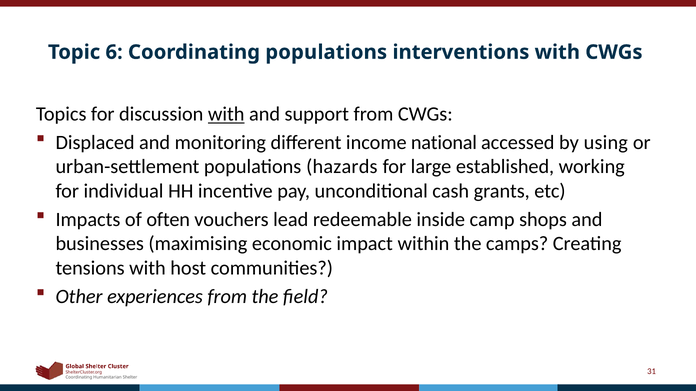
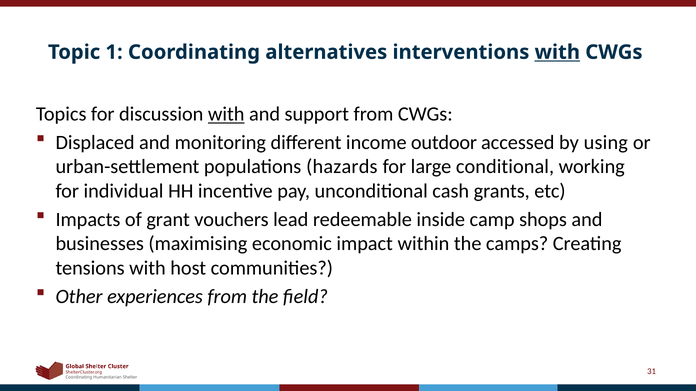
6: 6 -> 1 (114, 52)
Coordinating populations: populations -> alternatives (326, 52)
with underline: none -> present (557, 52)
national: national -> outdoor (444, 143)
established: established -> conditional (505, 167)
often: often -> grant (168, 220)
